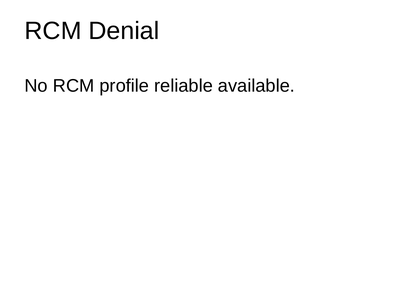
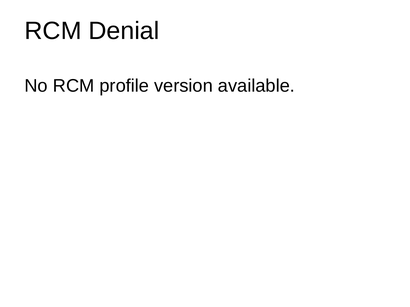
reliable: reliable -> version (184, 86)
